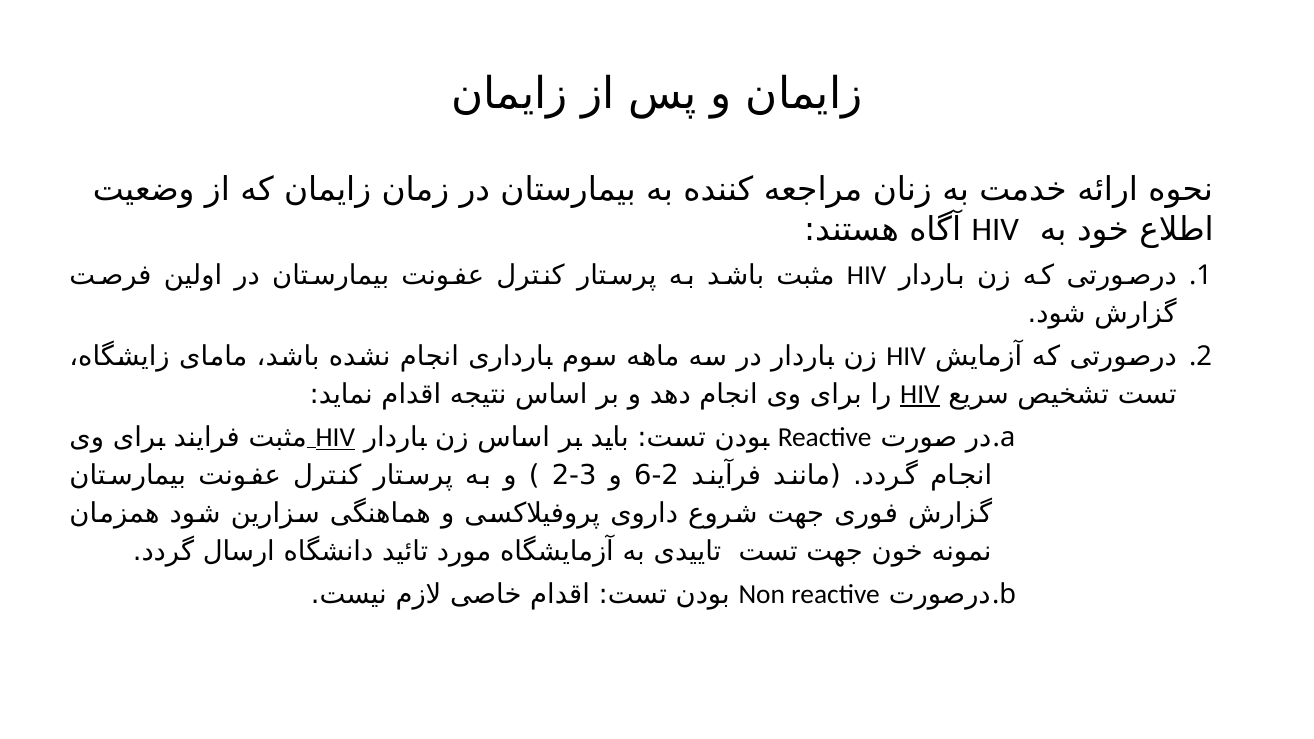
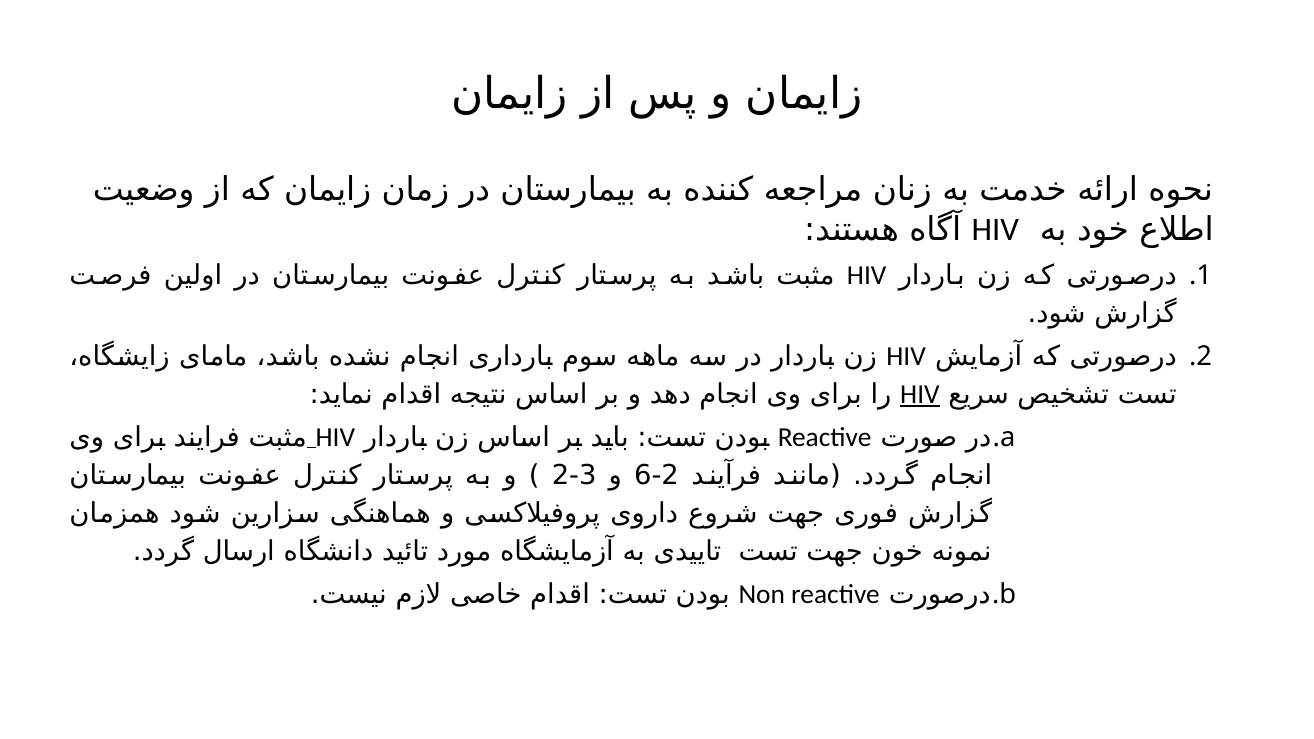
HIV underline: present -> none (335, 438)
